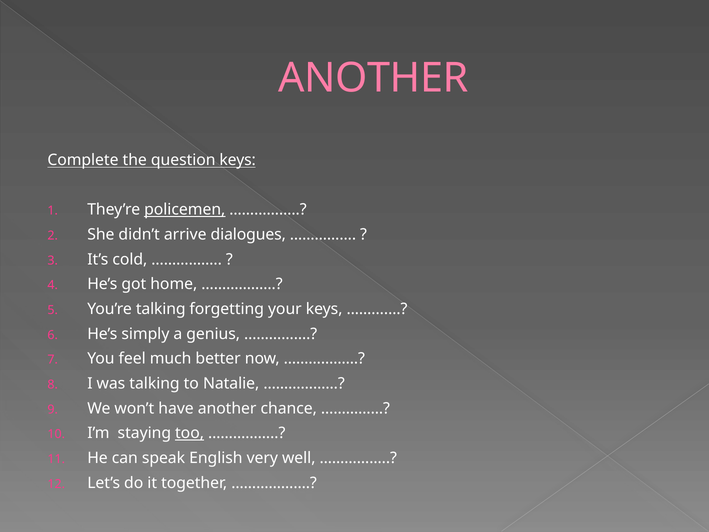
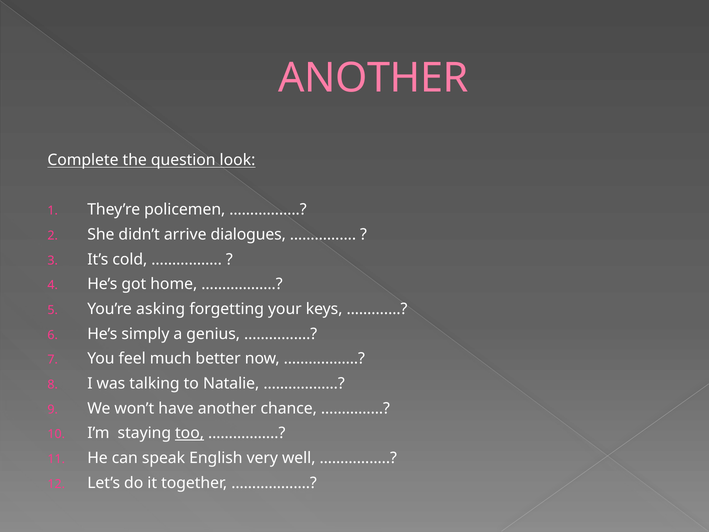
question keys: keys -> look (238, 160)
policemen underline: present -> none (185, 210)
You’re talking: talking -> asking (161, 309)
